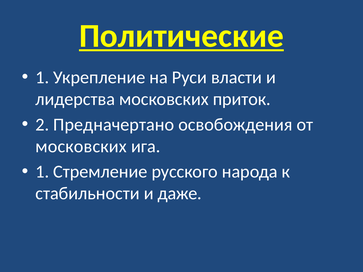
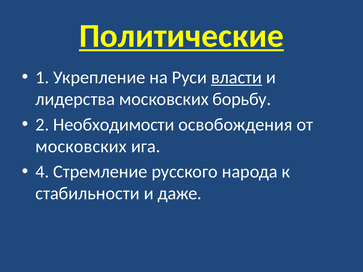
власти underline: none -> present (237, 78)
приток: приток -> борьбу (242, 99)
Предначертано: Предначертано -> Необходимости (114, 125)
1: 1 -> 4 (42, 172)
